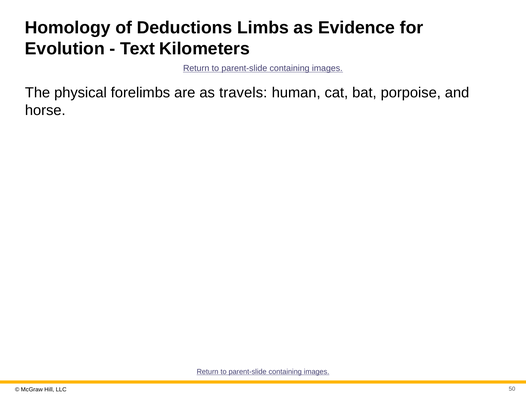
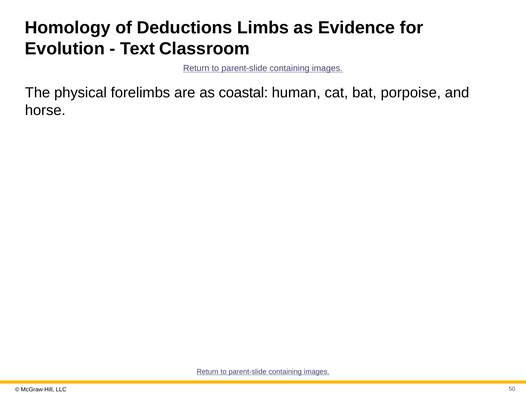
Kilometers: Kilometers -> Classroom (205, 49)
travels: travels -> coastal (243, 93)
